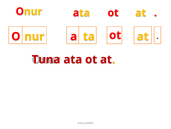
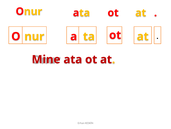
Tuna: Tuna -> Mine (46, 59)
